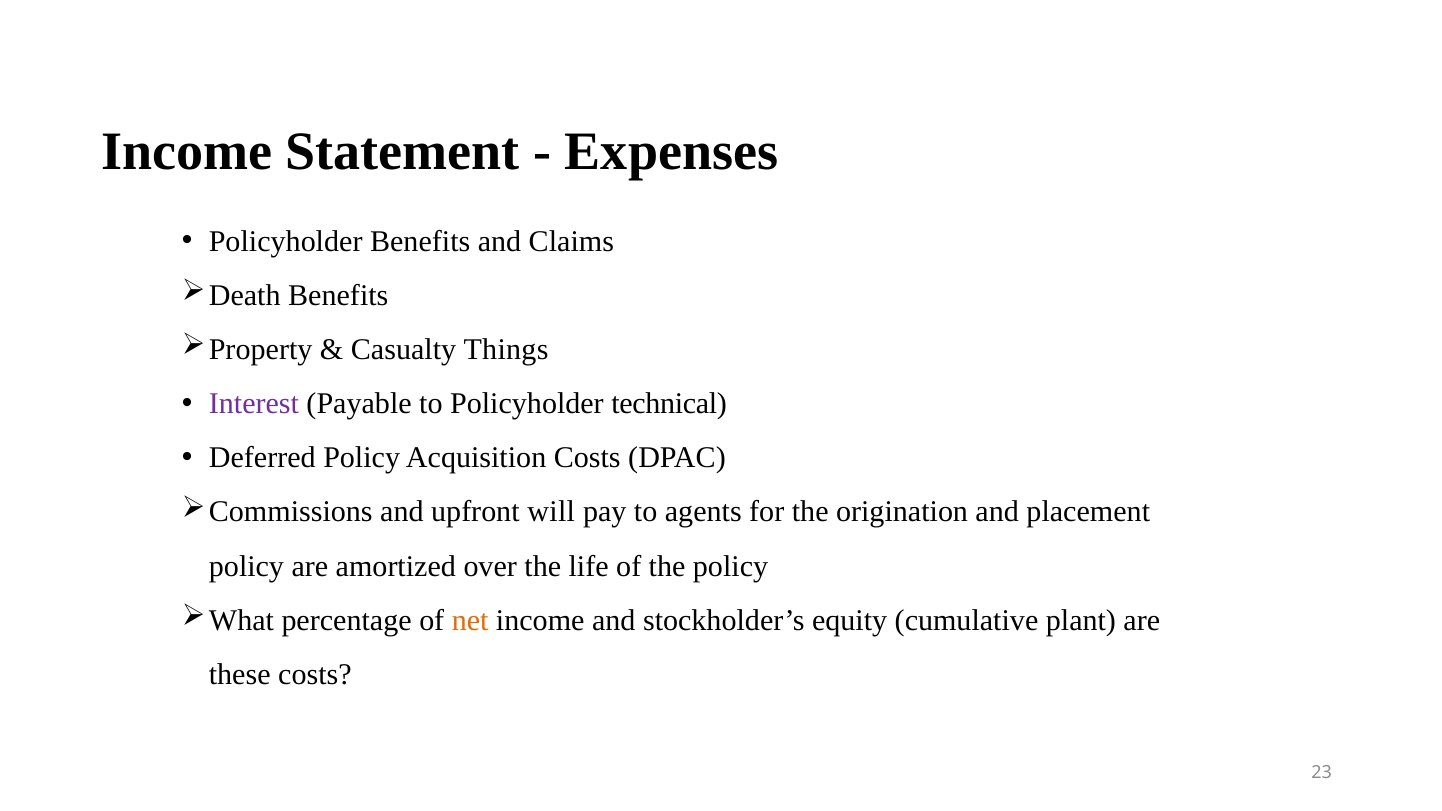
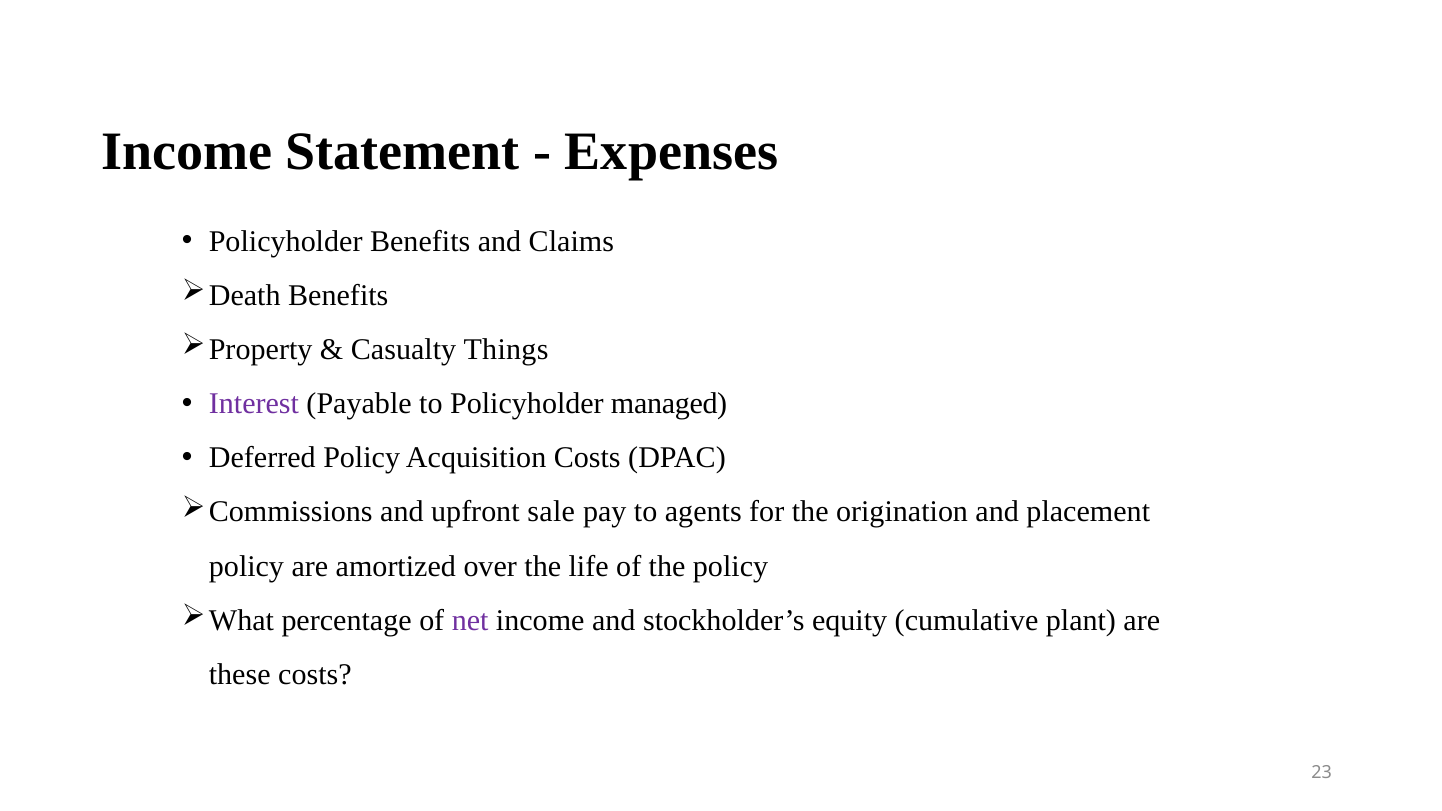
technical: technical -> managed (669, 404)
will: will -> sale (551, 512)
net colour: orange -> purple (470, 620)
